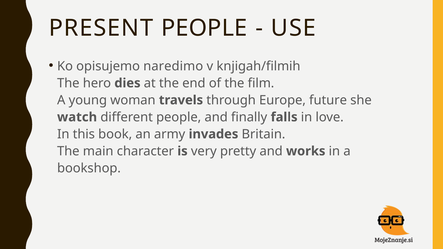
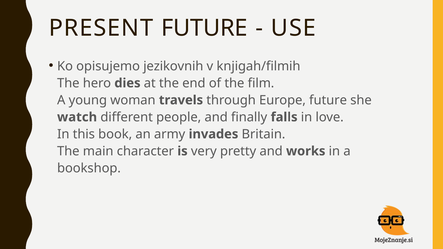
PRESENT PEOPLE: PEOPLE -> FUTURE (204, 28)
naredimo: naredimo -> jezikovnih (173, 66)
